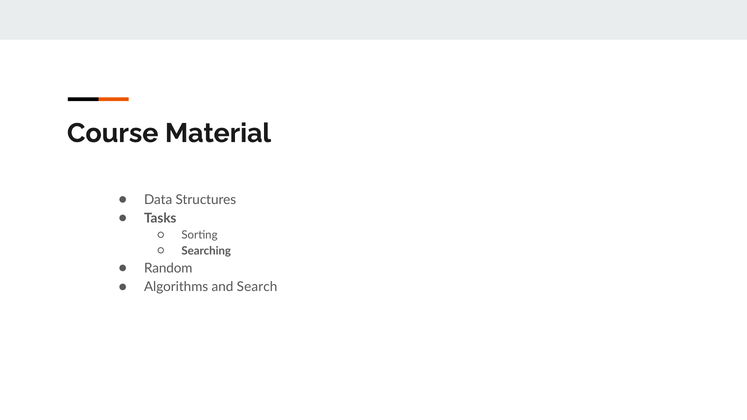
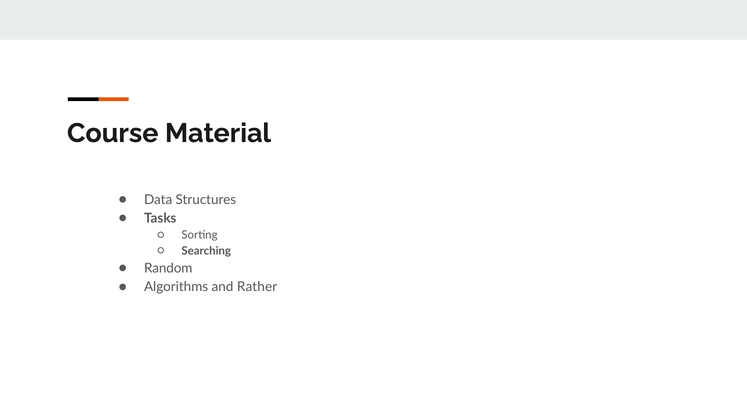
Search: Search -> Rather (257, 287)
